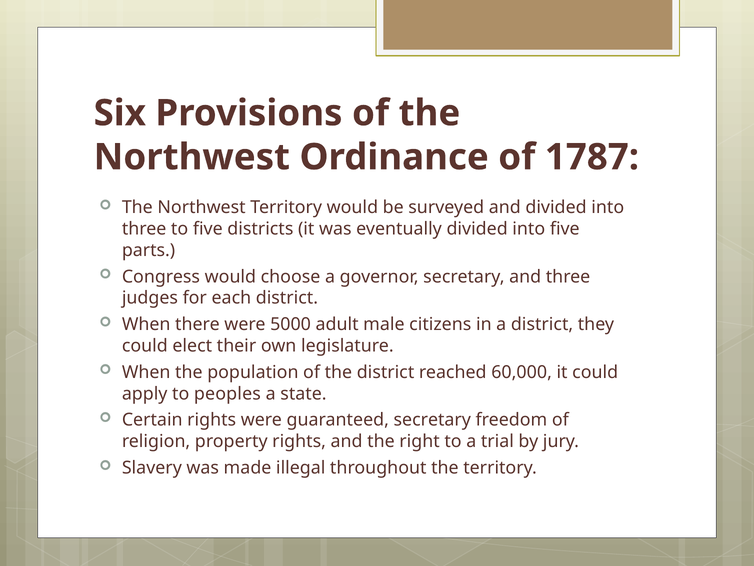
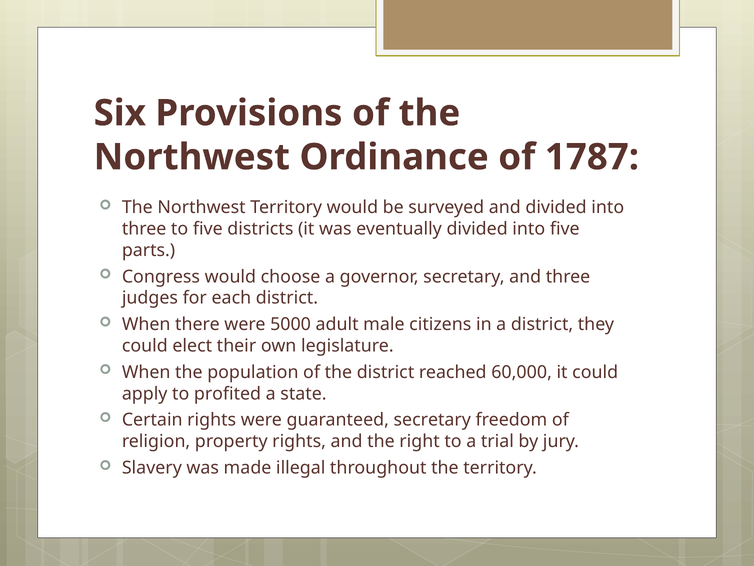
peoples: peoples -> profited (228, 393)
